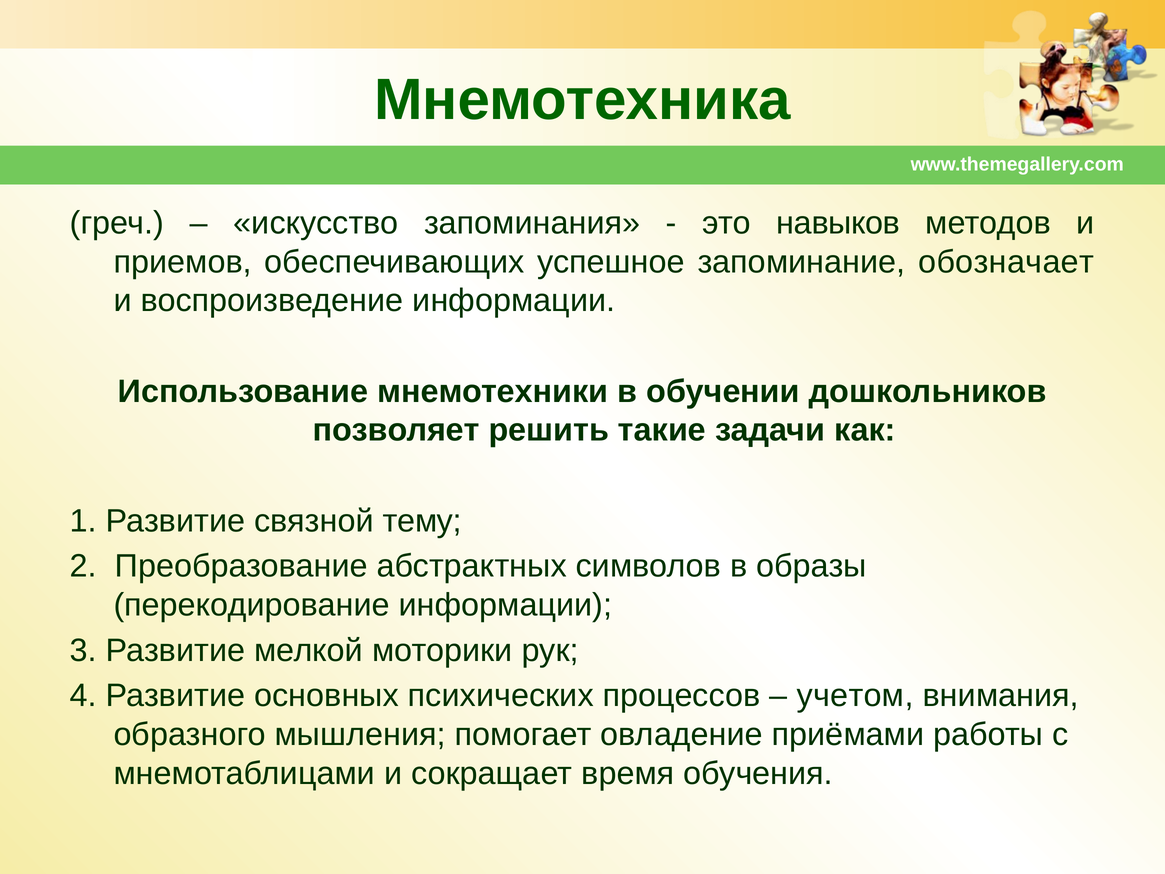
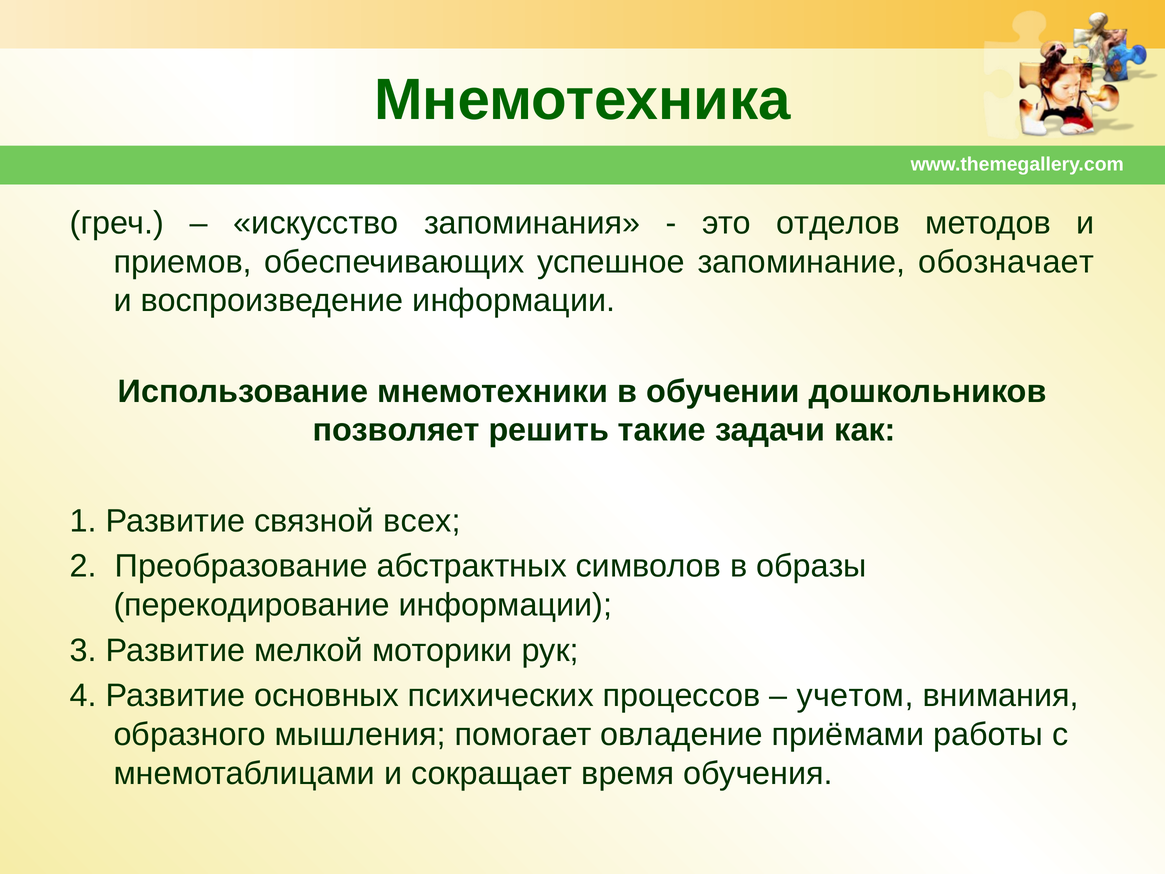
навыков: навыков -> отделов (838, 223)
тему: тему -> всех (422, 521)
